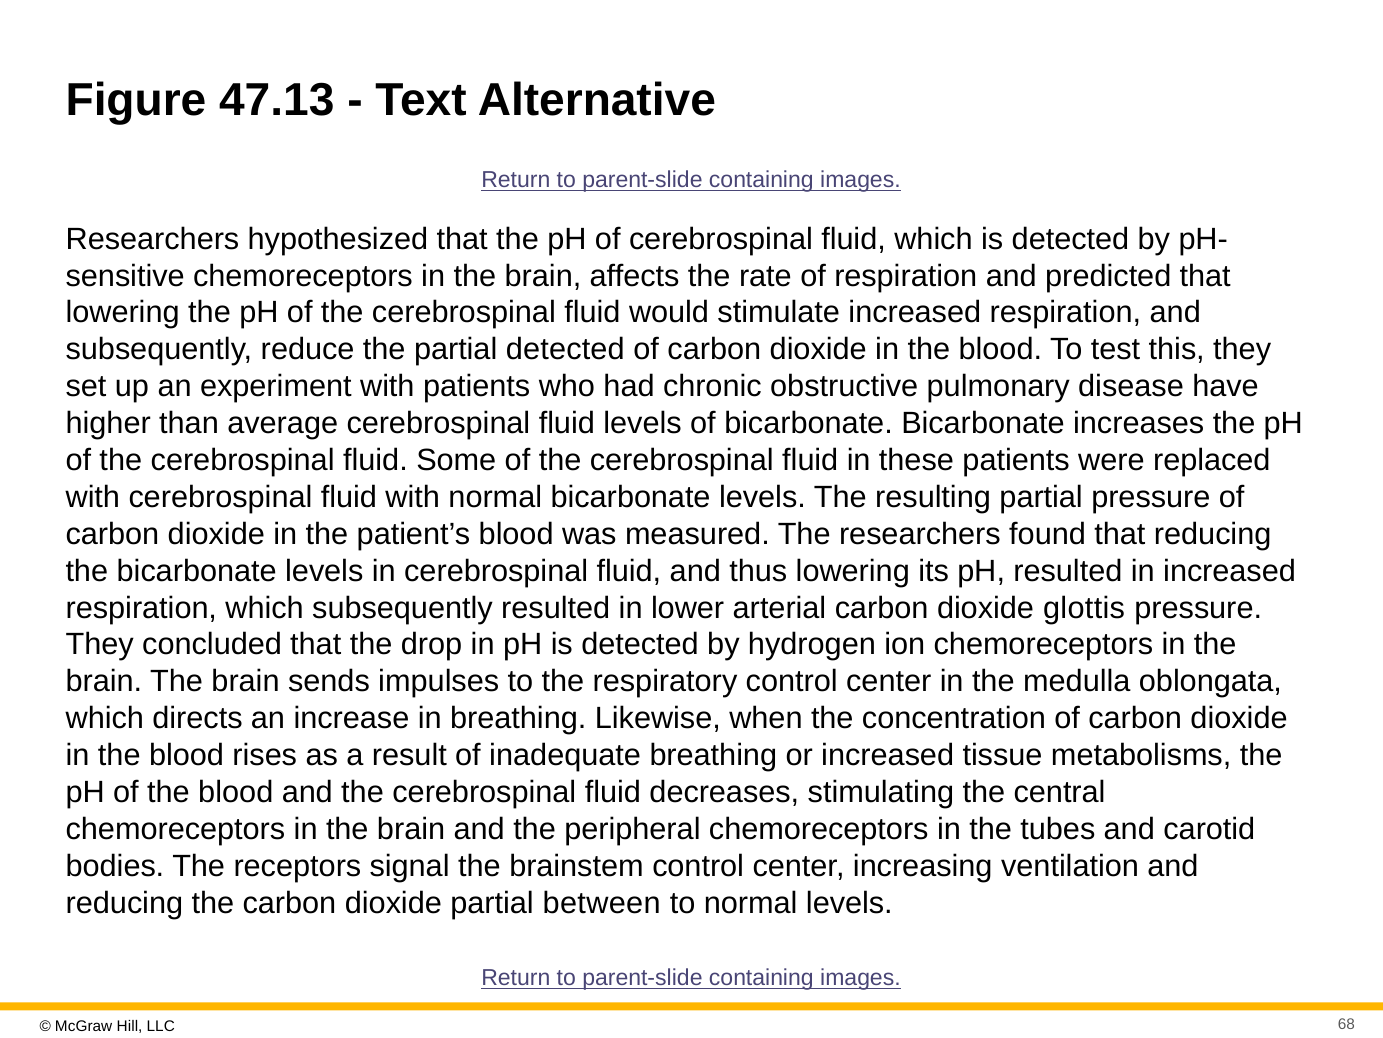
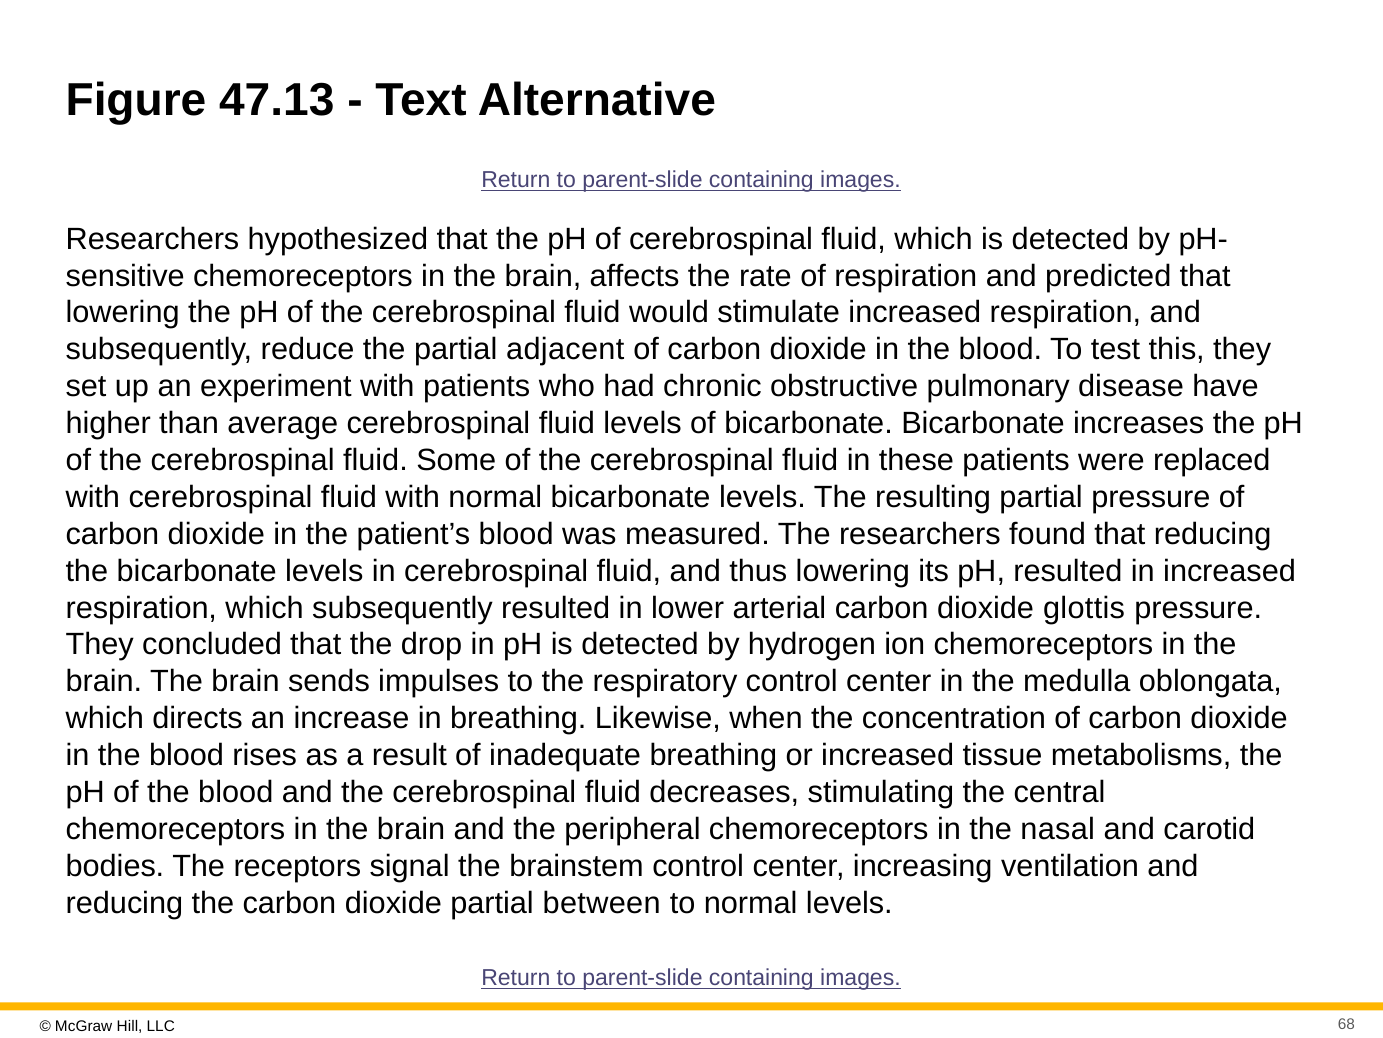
partial detected: detected -> adjacent (565, 349)
tubes: tubes -> nasal (1058, 829)
